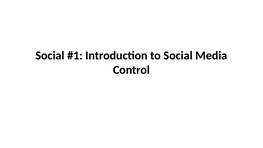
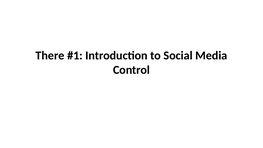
Social: Social -> There (50, 55)
